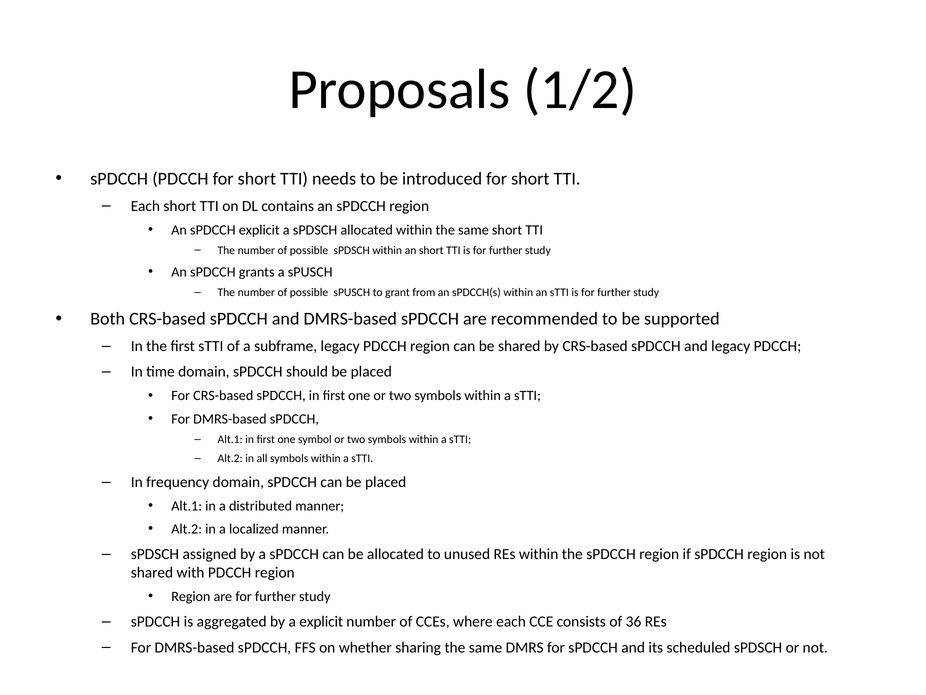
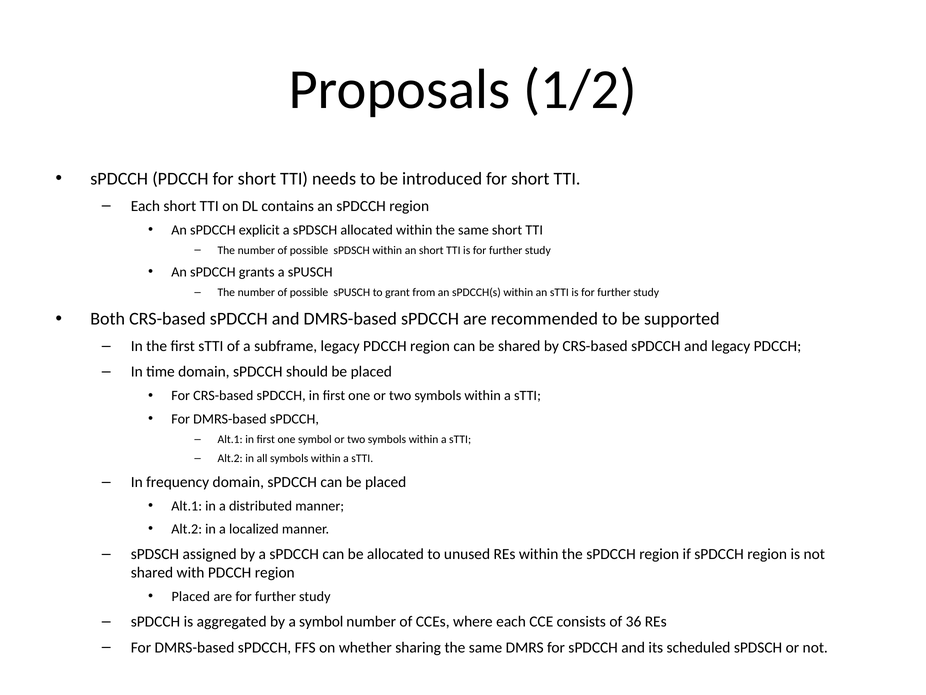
Region: Region -> Placed (191, 596)
a explicit: explicit -> symbol (321, 621)
